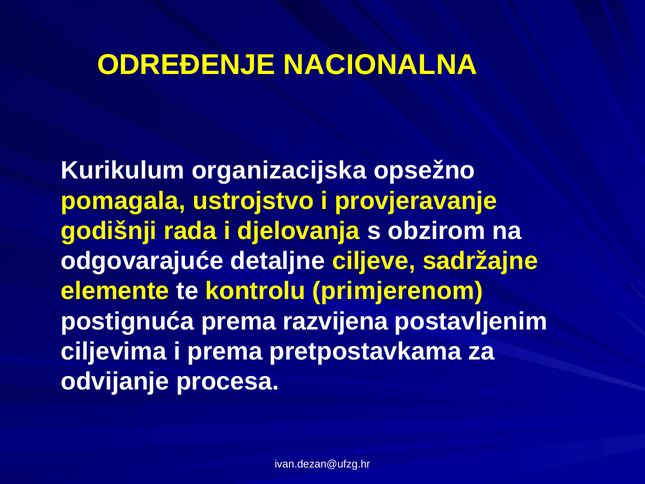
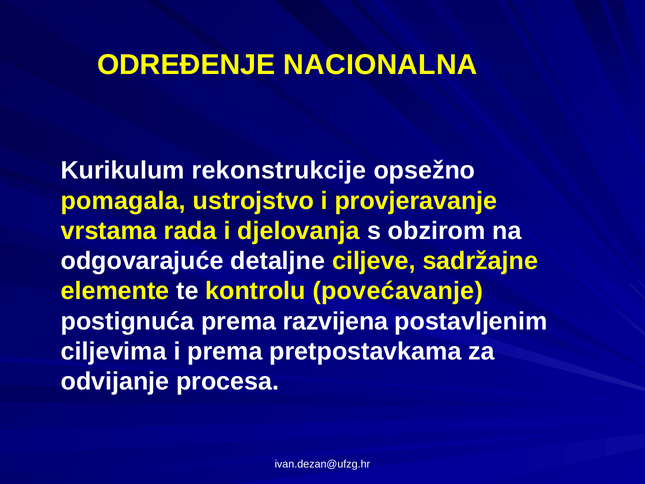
organizacijska: organizacijska -> rekonstrukcije (279, 171)
godišnji: godišnji -> vrstama (109, 231)
primjerenom: primjerenom -> povećavanje (398, 291)
